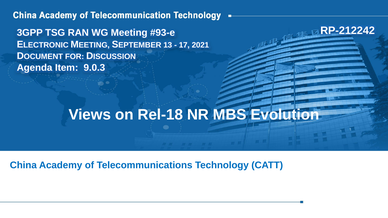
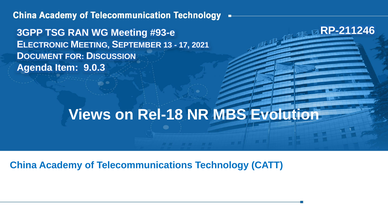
RP-212242: RP-212242 -> RP-211246 (348, 31)
